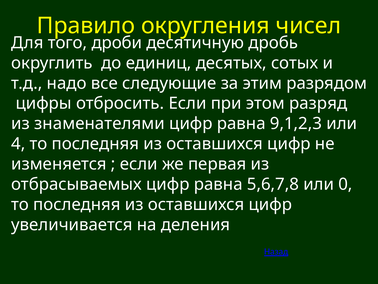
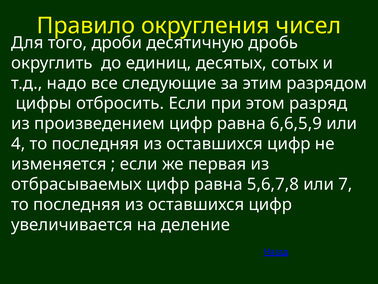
знаменателями: знаменателями -> произведением (99, 123)
9,1,2,3: 9,1,2,3 -> 6,6,5,9 (296, 123)
0: 0 -> 7 (345, 184)
деления: деления -> деление (196, 224)
